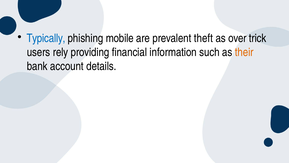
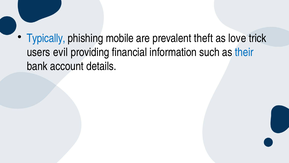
over: over -> love (237, 38)
rely: rely -> evil (60, 52)
their colour: orange -> blue (244, 52)
